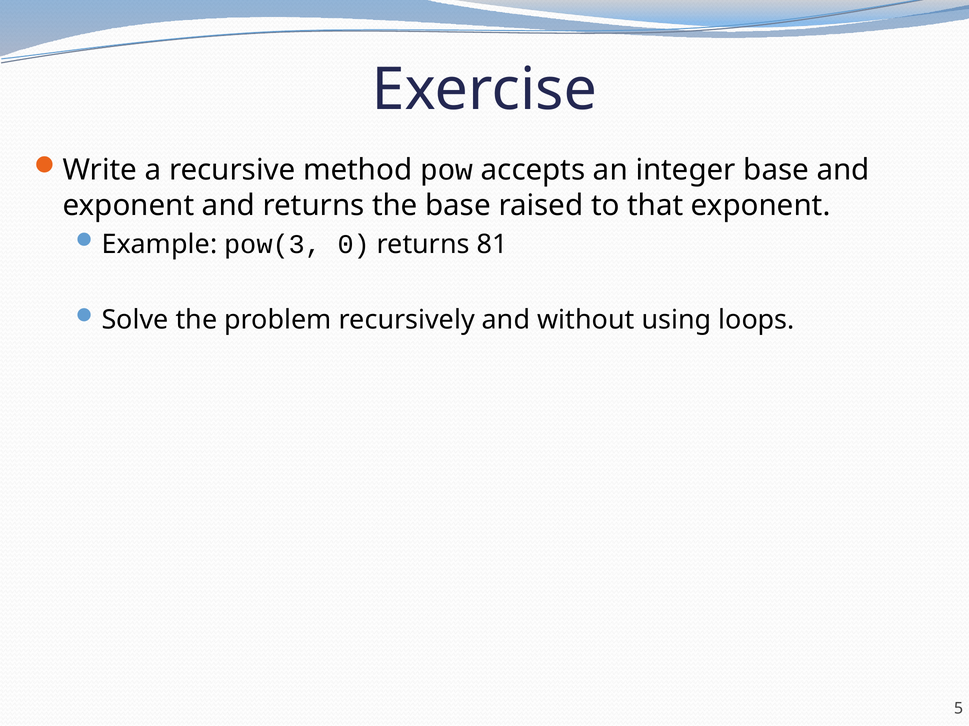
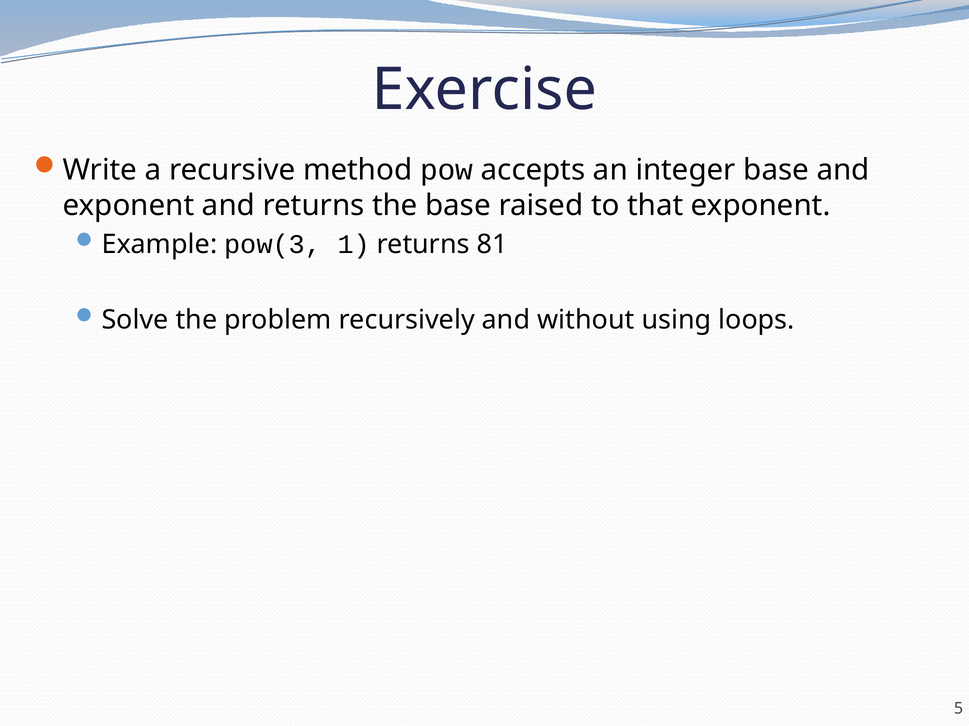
0: 0 -> 1 (354, 245)
